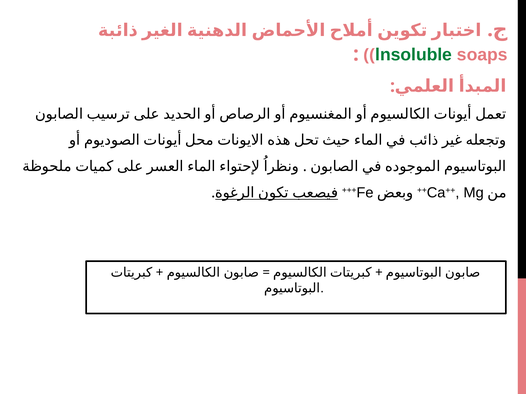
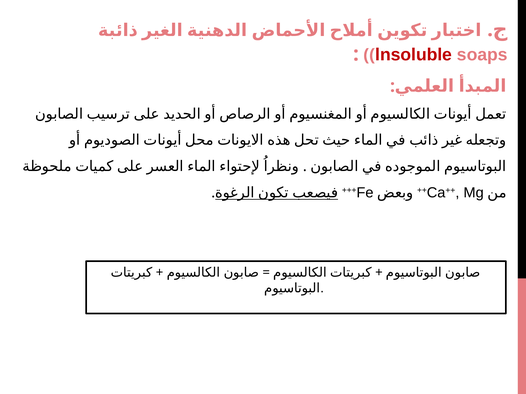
lnsoluble colour: green -> red (414, 55)
